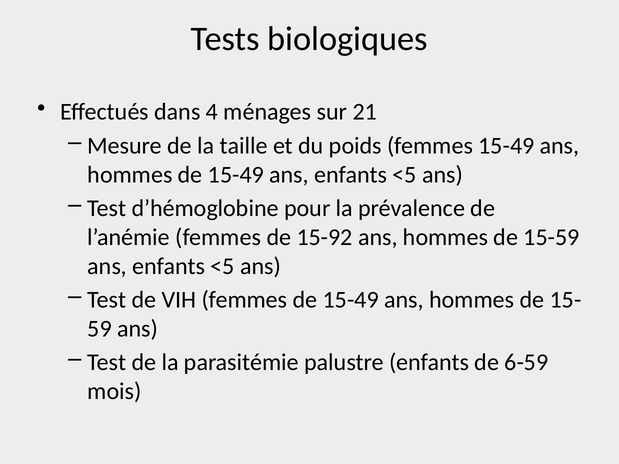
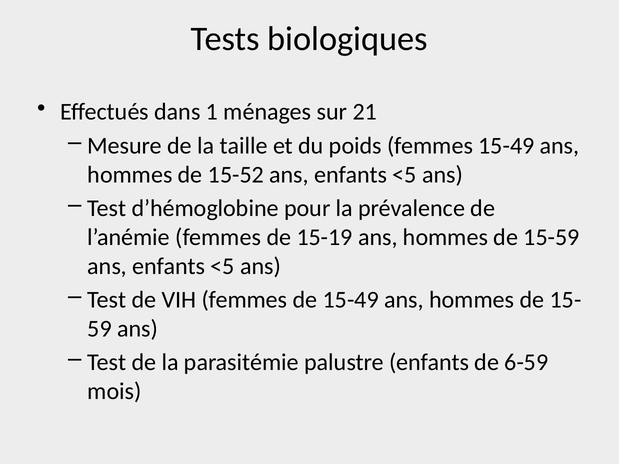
4: 4 -> 1 (212, 112)
hommes de 15-49: 15-49 -> 15-52 (236, 175)
15-92: 15-92 -> 15-19 (325, 237)
